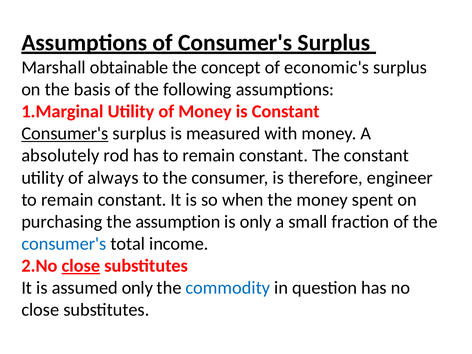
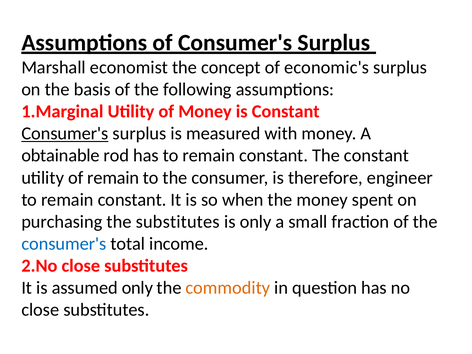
obtainable: obtainable -> economist (129, 67)
absolutely: absolutely -> obtainable (61, 156)
of always: always -> remain (113, 178)
the assumption: assumption -> substitutes (178, 222)
close underline: present -> none (81, 266)
commodity colour: blue -> orange (228, 288)
